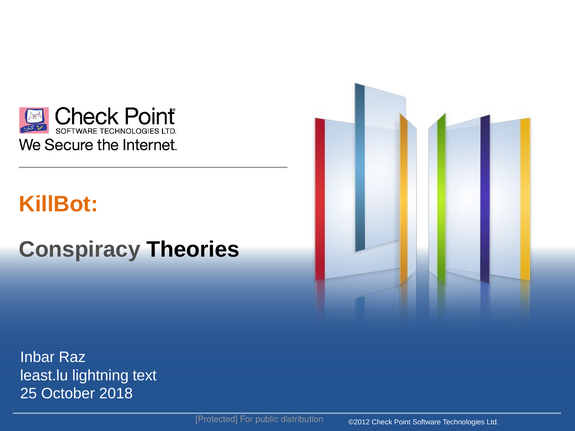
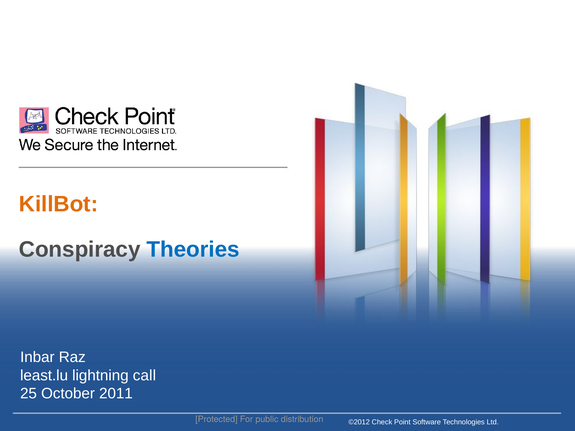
Theories colour: black -> blue (193, 250)
text: text -> call (144, 376)
2018: 2018 -> 2011 (116, 394)
